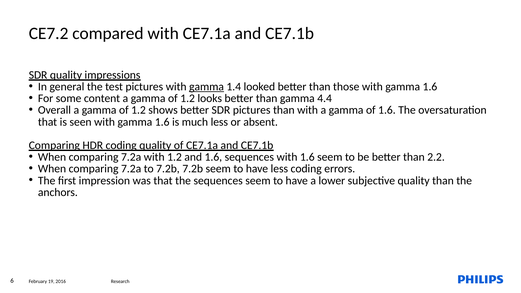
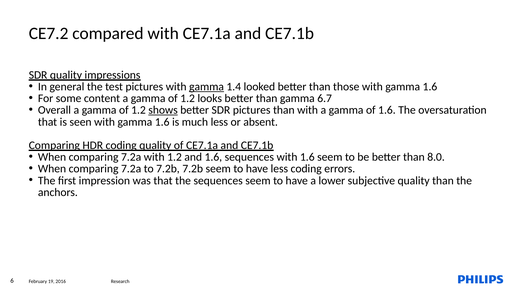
4.4: 4.4 -> 6.7 (325, 98)
shows underline: none -> present (163, 110)
2.2: 2.2 -> 8.0 (436, 157)
